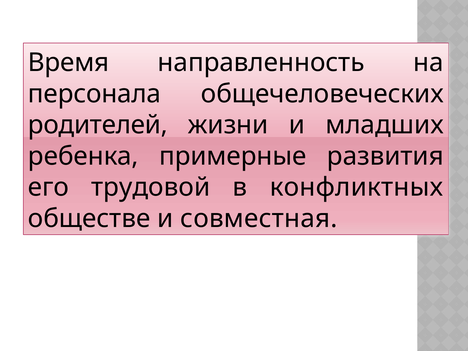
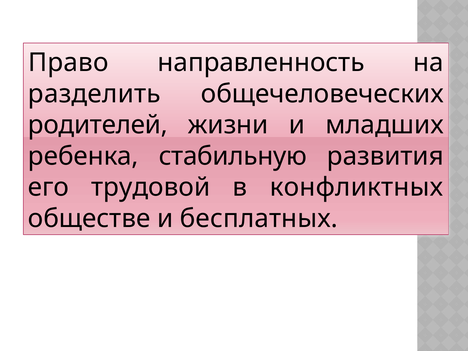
Время: Время -> Право (68, 63)
персонала: персонала -> разделить (94, 94)
примерные: примерные -> стабильную (233, 156)
совместная: совместная -> бесплатных (259, 219)
